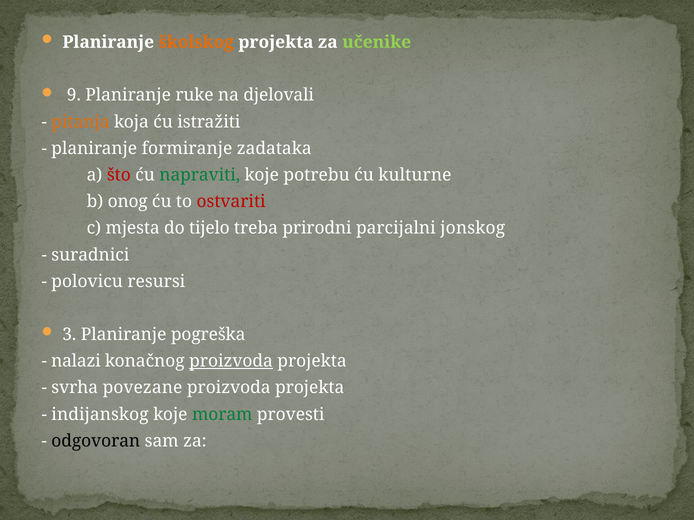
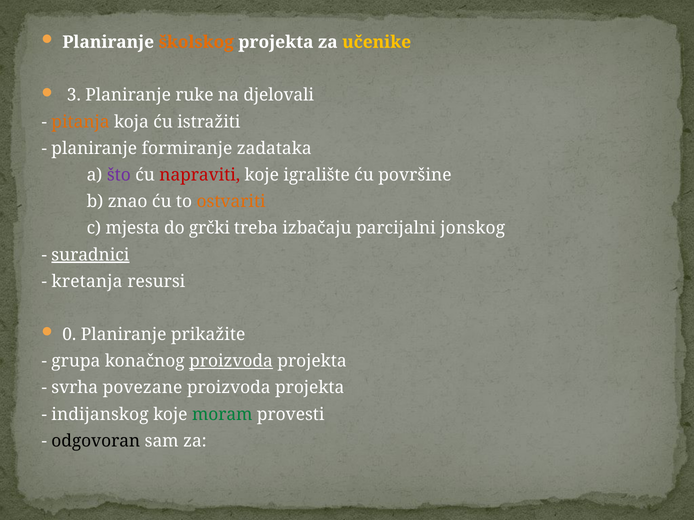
učenike colour: light green -> yellow (377, 42)
9: 9 -> 3 (74, 95)
što colour: red -> purple (119, 175)
napraviti colour: green -> red (200, 175)
potrebu: potrebu -> igralište (317, 175)
kulturne: kulturne -> površine (415, 175)
onog: onog -> znao (128, 202)
ostvariti colour: red -> orange (231, 202)
tijelo: tijelo -> grčki (209, 228)
prirodni: prirodni -> izbačaju (317, 228)
suradnici underline: none -> present (90, 255)
polovicu: polovicu -> kretanja (87, 282)
3: 3 -> 0 (69, 335)
pogreška: pogreška -> prikažite (208, 335)
nalazi: nalazi -> grupa (76, 361)
